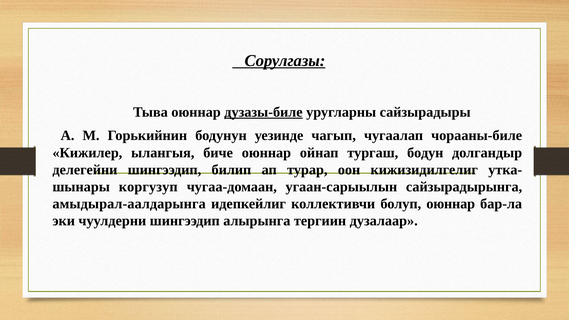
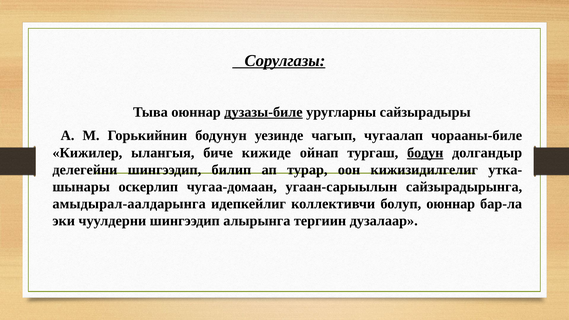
биче оюннар: оюннар -> кижиде (266, 153)
бодун underline: none -> present (425, 153)
коргузуп: коргузуп -> оскерлип (148, 187)
